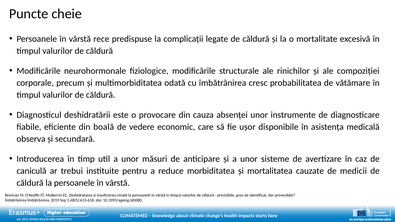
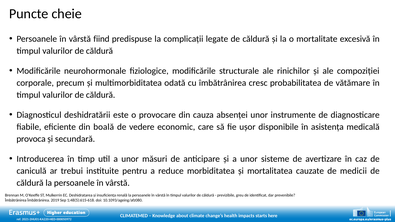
rece: rece -> fiind (101, 39)
observa: observa -> provoca (31, 139)
